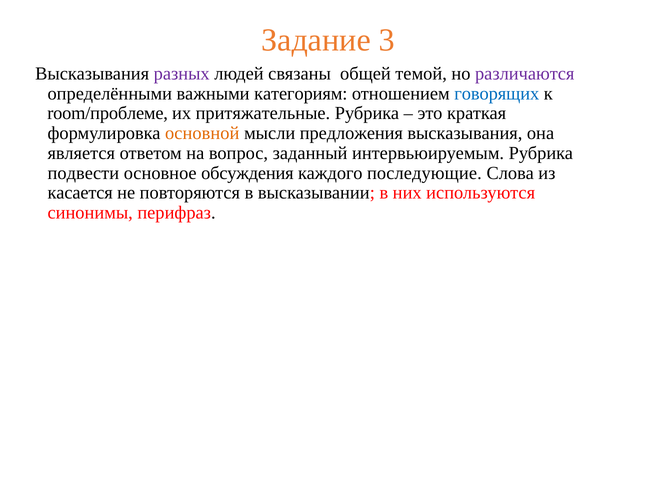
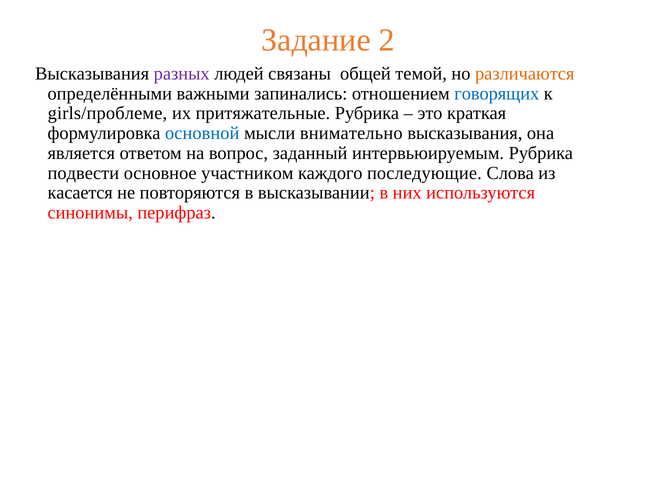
3: 3 -> 2 (387, 40)
различаются colour: purple -> orange (525, 74)
категориям: категориям -> запинались (301, 93)
room/проблеме: room/проблеме -> girls/проблеме (107, 113)
основной colour: orange -> blue (202, 133)
предложения: предложения -> внимательно (351, 133)
обсуждения: обсуждения -> участником (247, 173)
